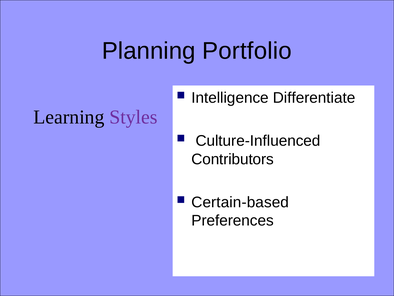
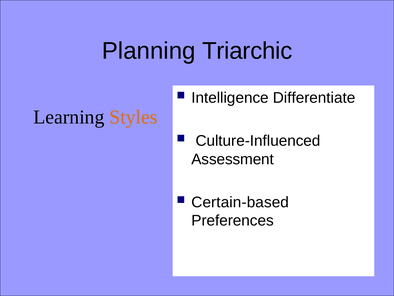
Portfolio: Portfolio -> Triarchic (247, 51)
Styles colour: purple -> orange (133, 117)
Contributors: Contributors -> Assessment (233, 159)
